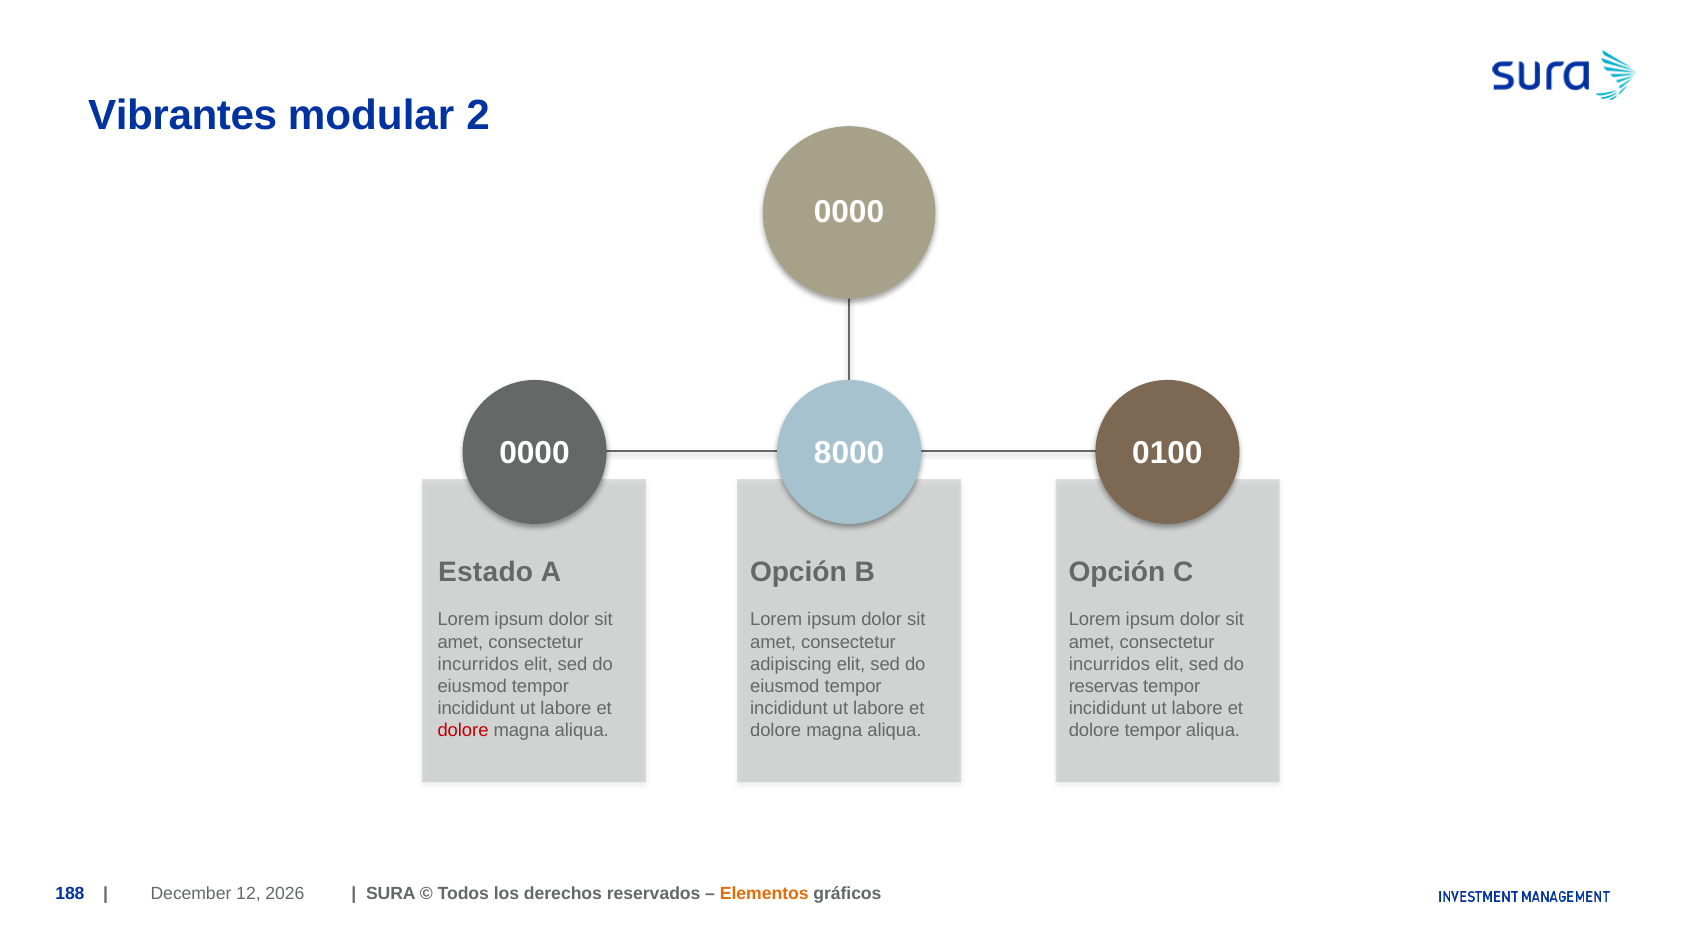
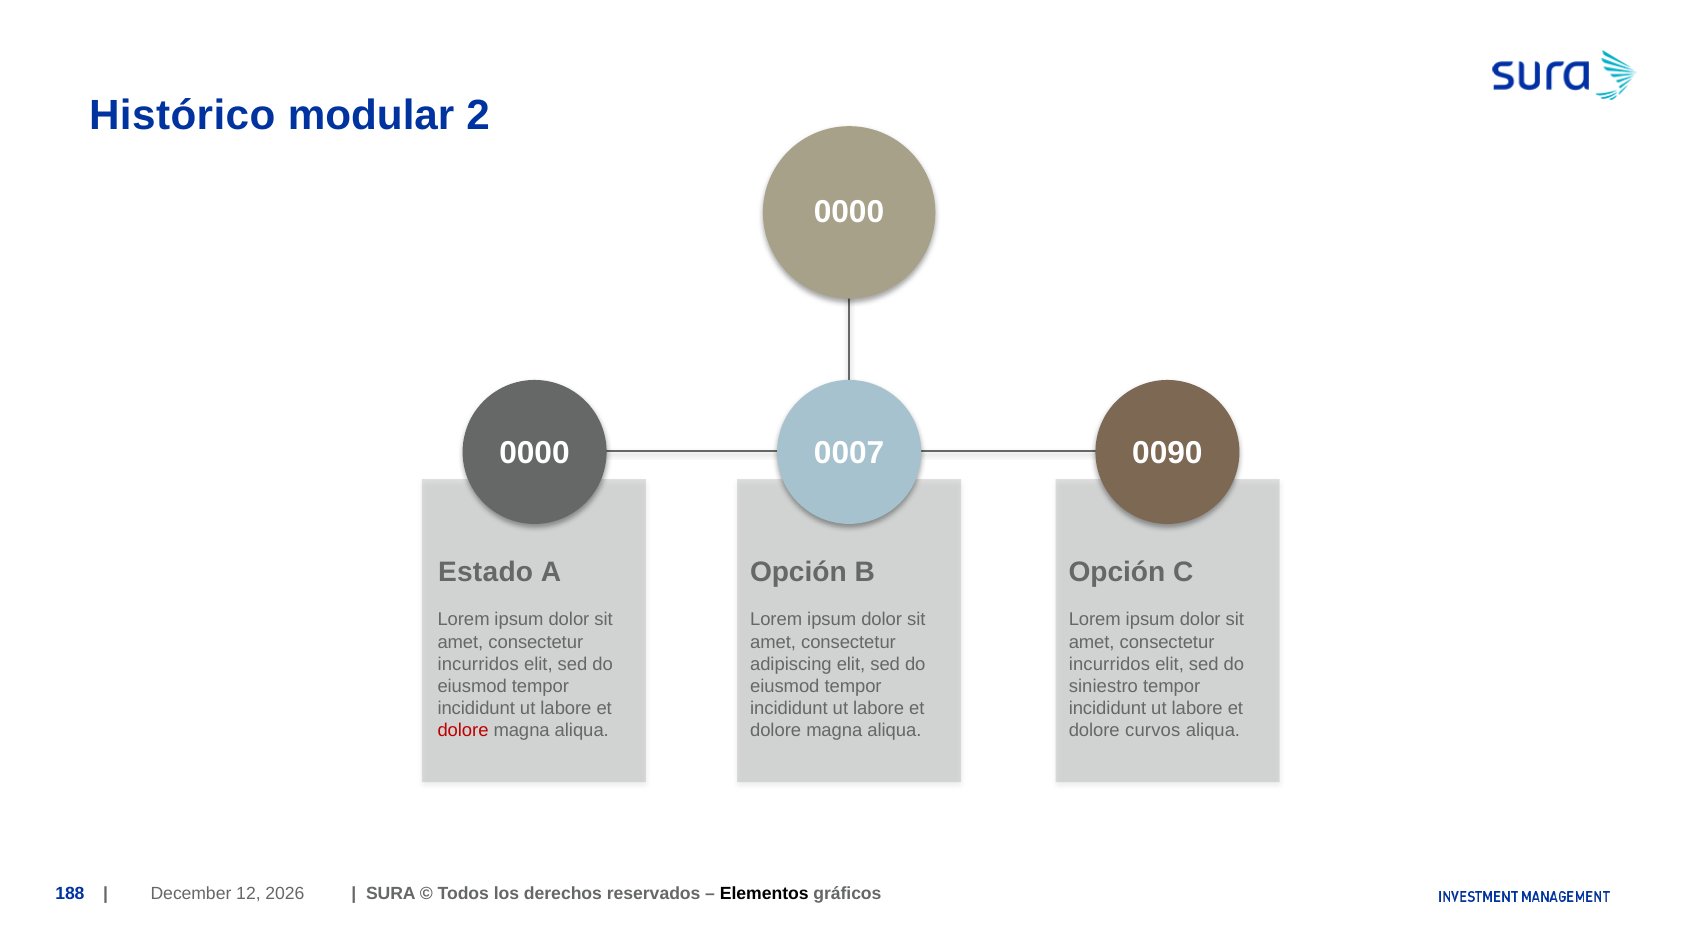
Vibrantes: Vibrantes -> Histórico (182, 116)
8000: 8000 -> 0007 (849, 453)
0100: 0100 -> 0090 (1167, 453)
reservas: reservas -> siniestro (1103, 687)
dolore tempor: tempor -> curvos (1153, 731)
Elementos colour: orange -> black (764, 894)
